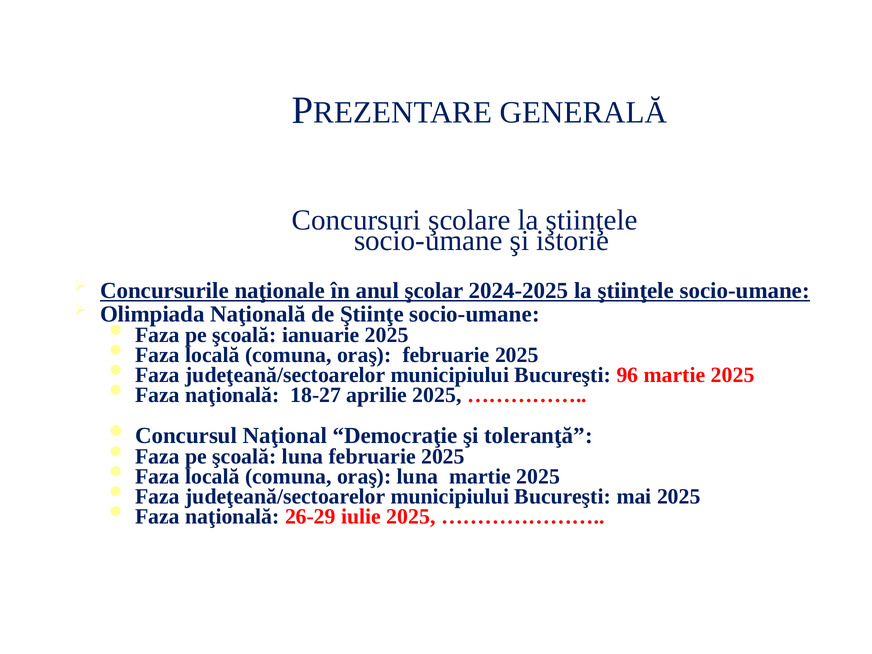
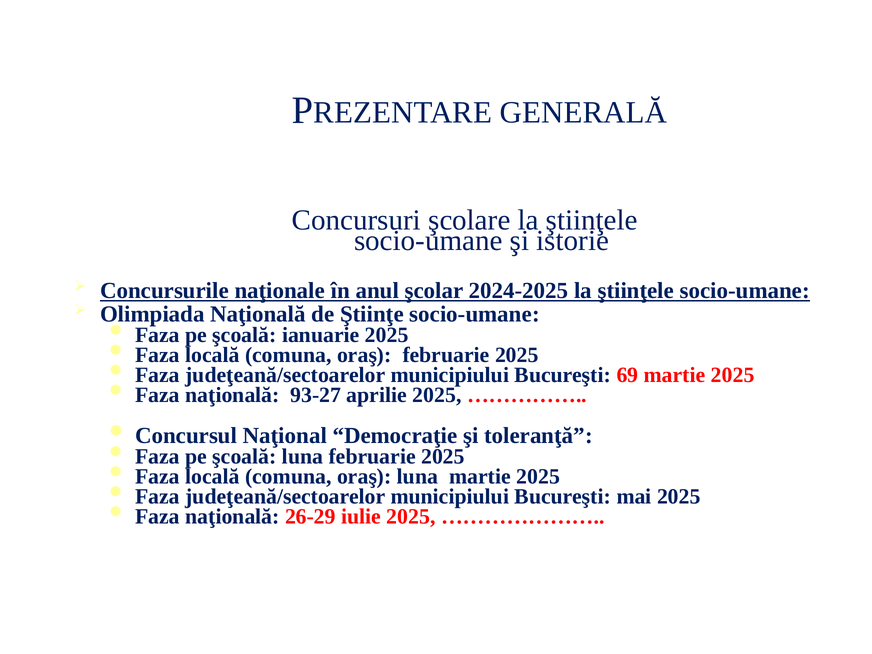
96: 96 -> 69 (627, 375)
18-27: 18-27 -> 93-27 (316, 395)
